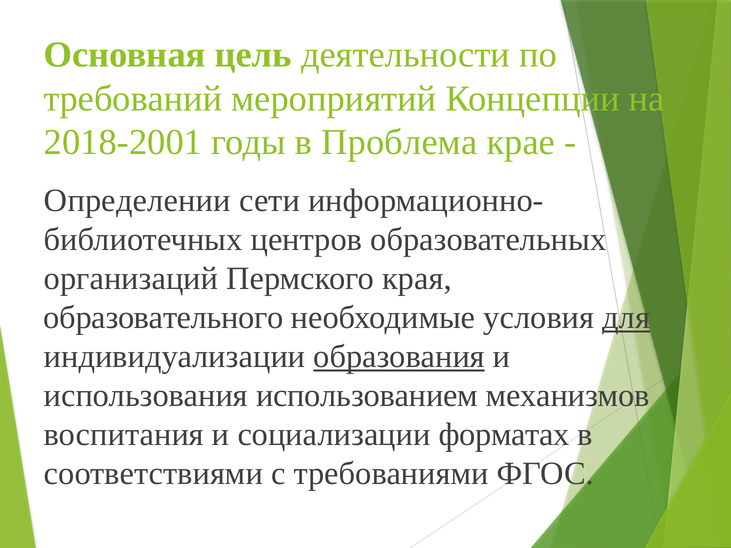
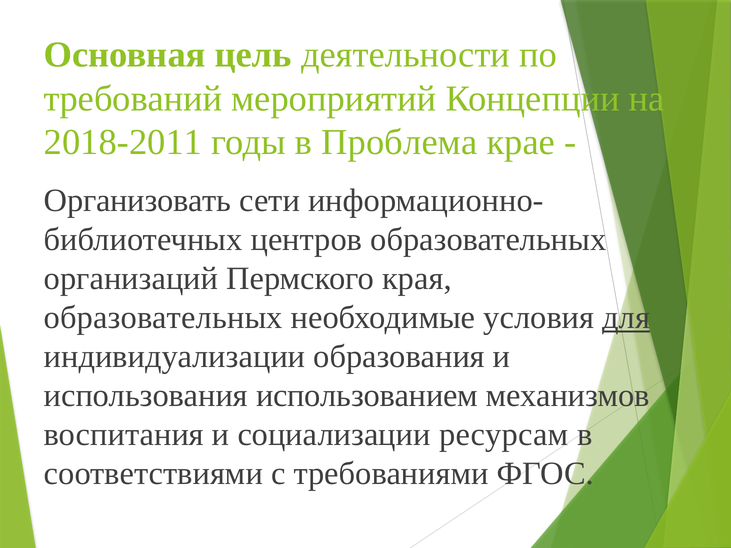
2018-2001: 2018-2001 -> 2018-2011 (123, 142)
Определении: Определении -> Организовать (138, 201)
образовательного: образовательного -> образовательных (163, 318)
образования underline: present -> none (399, 357)
форматах: форматах -> ресурсам (504, 435)
